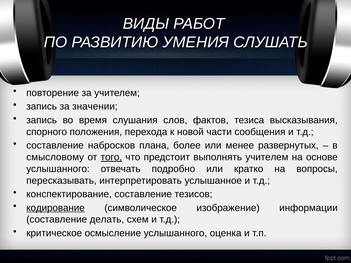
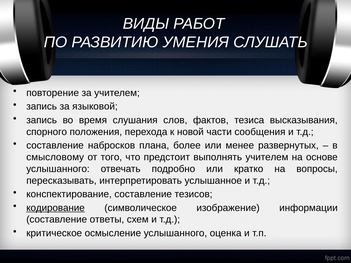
значении: значении -> языковой (95, 107)
того underline: present -> none (111, 157)
делать: делать -> ответы (107, 220)
